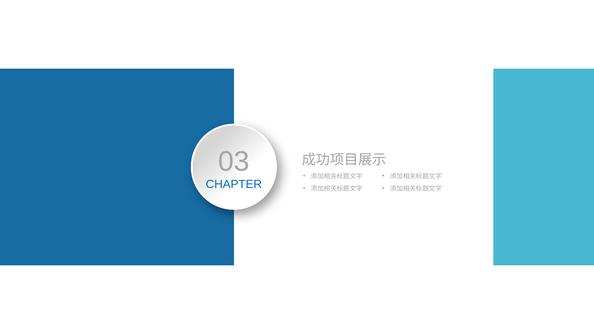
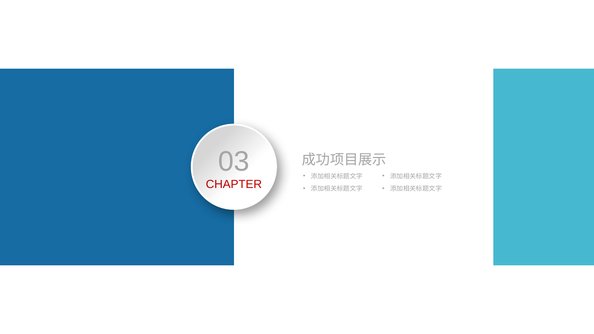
CHAPTER colour: blue -> red (234, 185)
